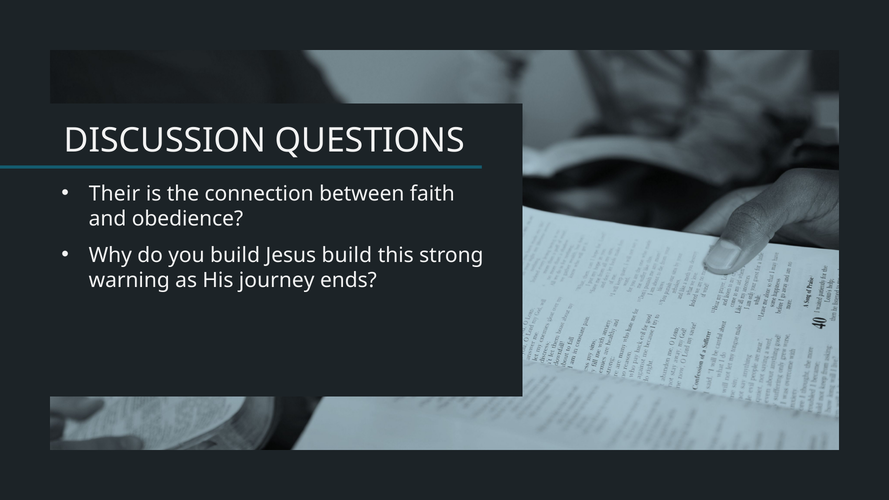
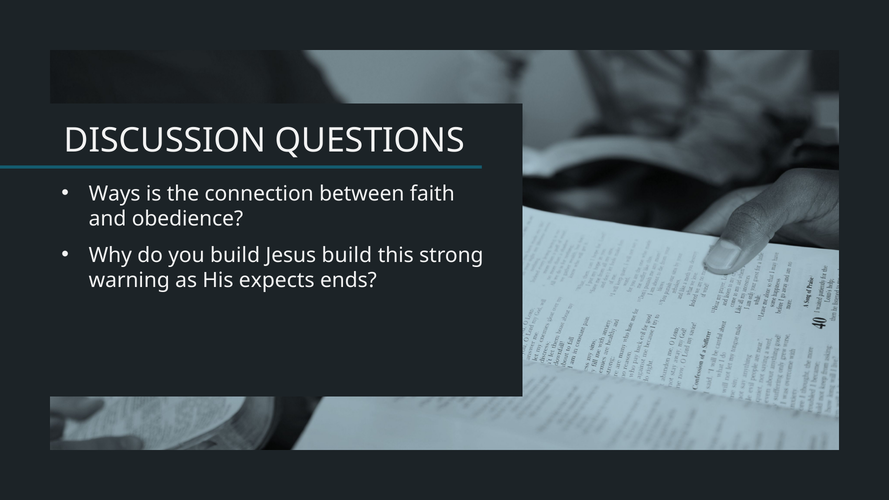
Their: Their -> Ways (115, 194)
journey: journey -> expects (277, 280)
